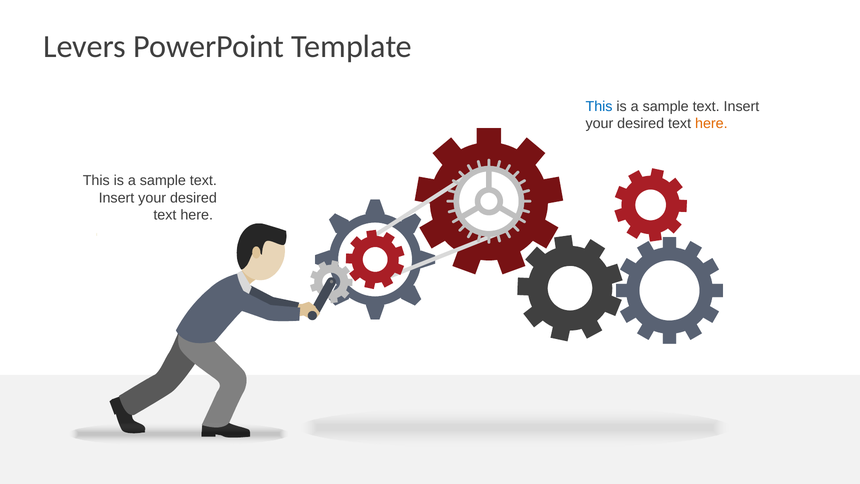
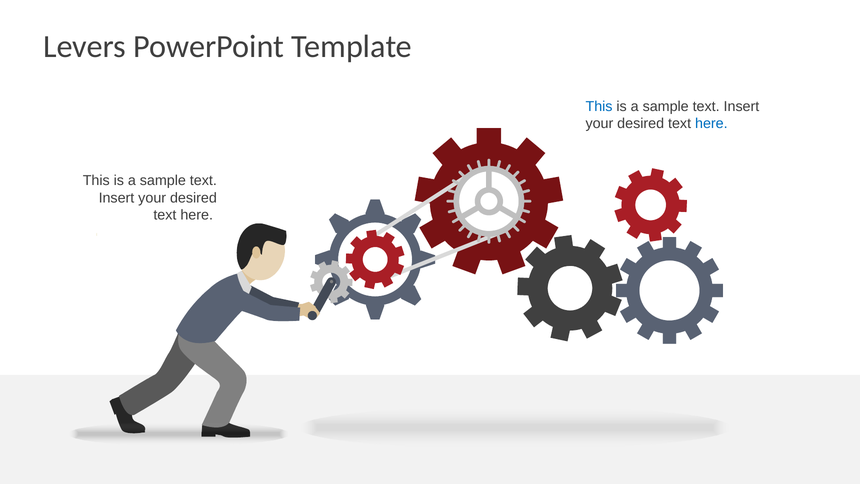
here colour: orange -> blue (711, 123)
